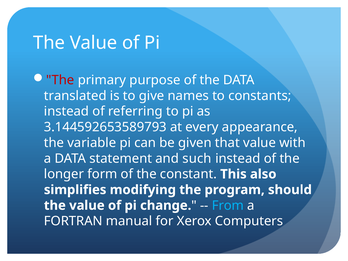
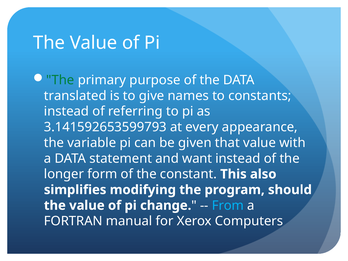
The colour: red -> green (60, 80)
3.144592653589793: 3.144592653589793 -> 3.141592653599793 (105, 127)
such: such -> want (197, 158)
